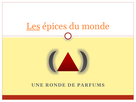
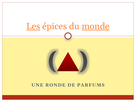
monde underline: none -> present (96, 26)
